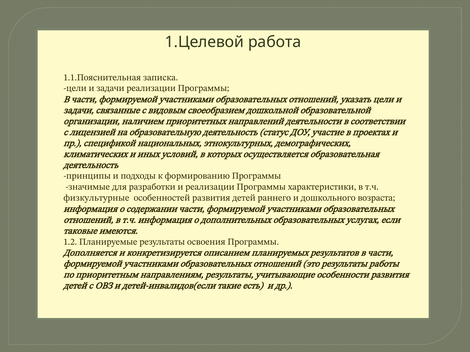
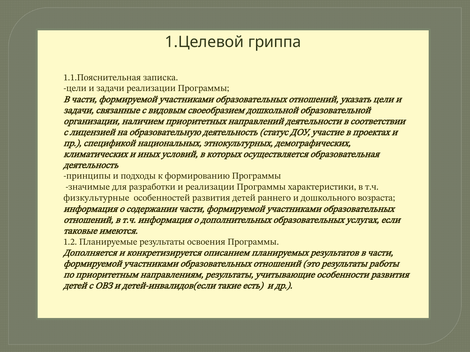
работа: работа -> гриппа (275, 42)
